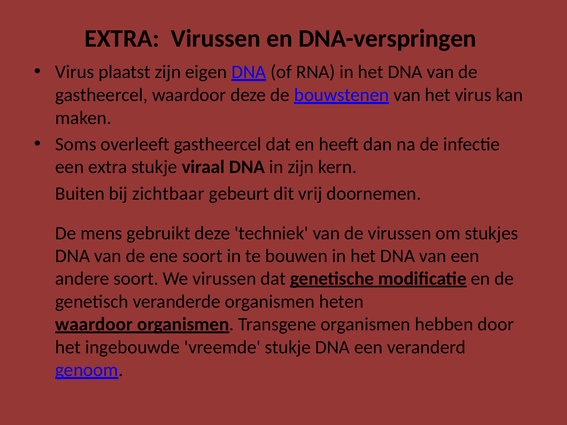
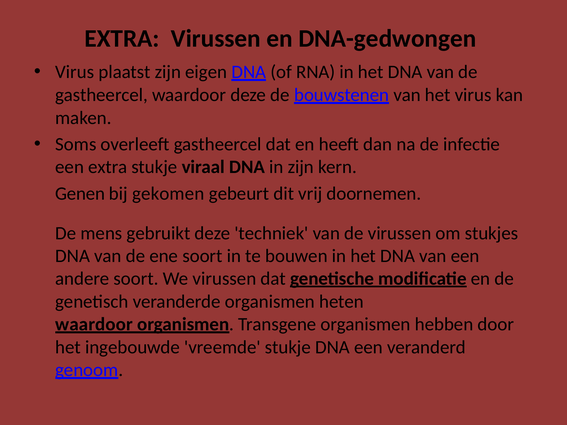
DNA-verspringen: DNA-verspringen -> DNA-gedwongen (387, 38)
Buiten: Buiten -> Genen (80, 194)
zichtbaar: zichtbaar -> gekomen (168, 194)
